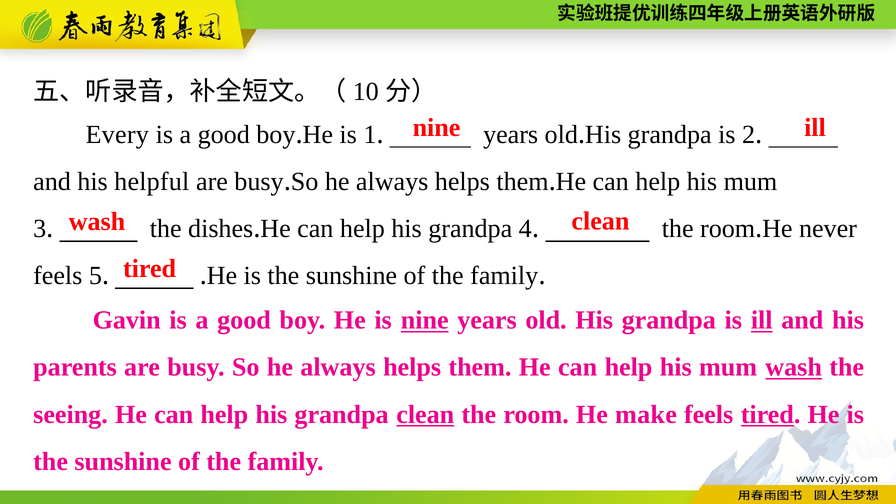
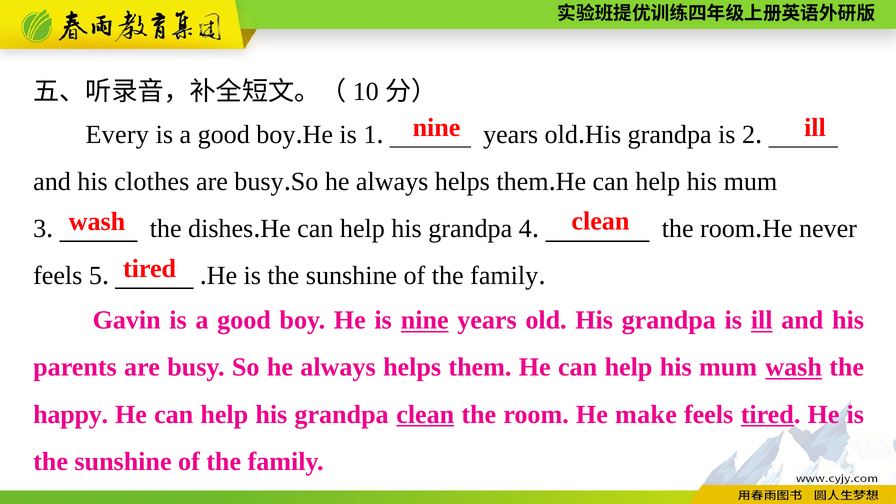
helpful: helpful -> clothes (152, 182)
seeing: seeing -> happy (71, 414)
